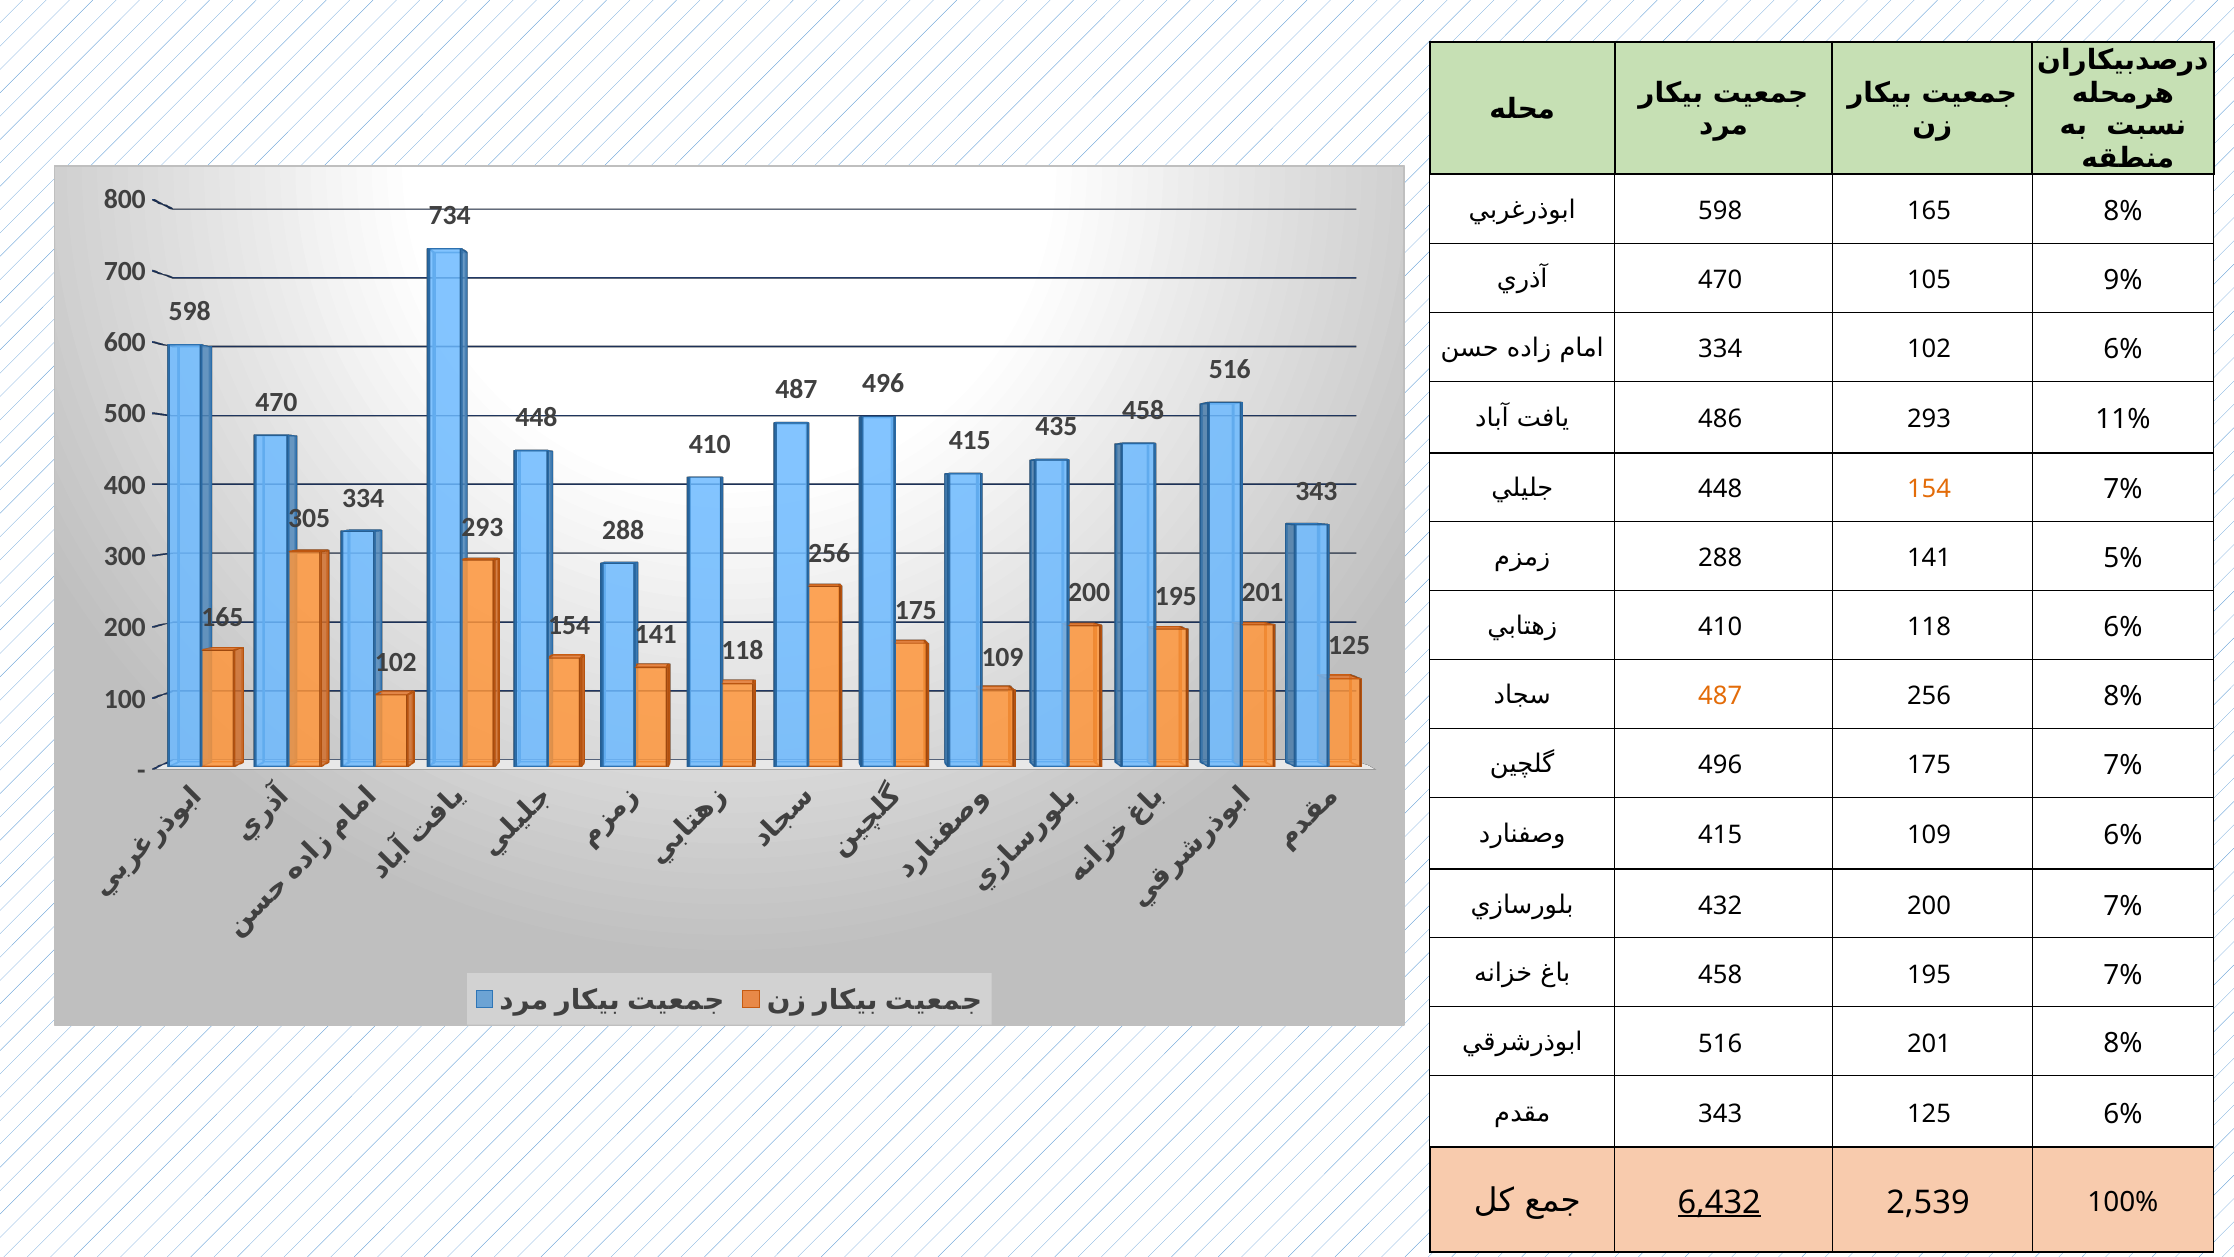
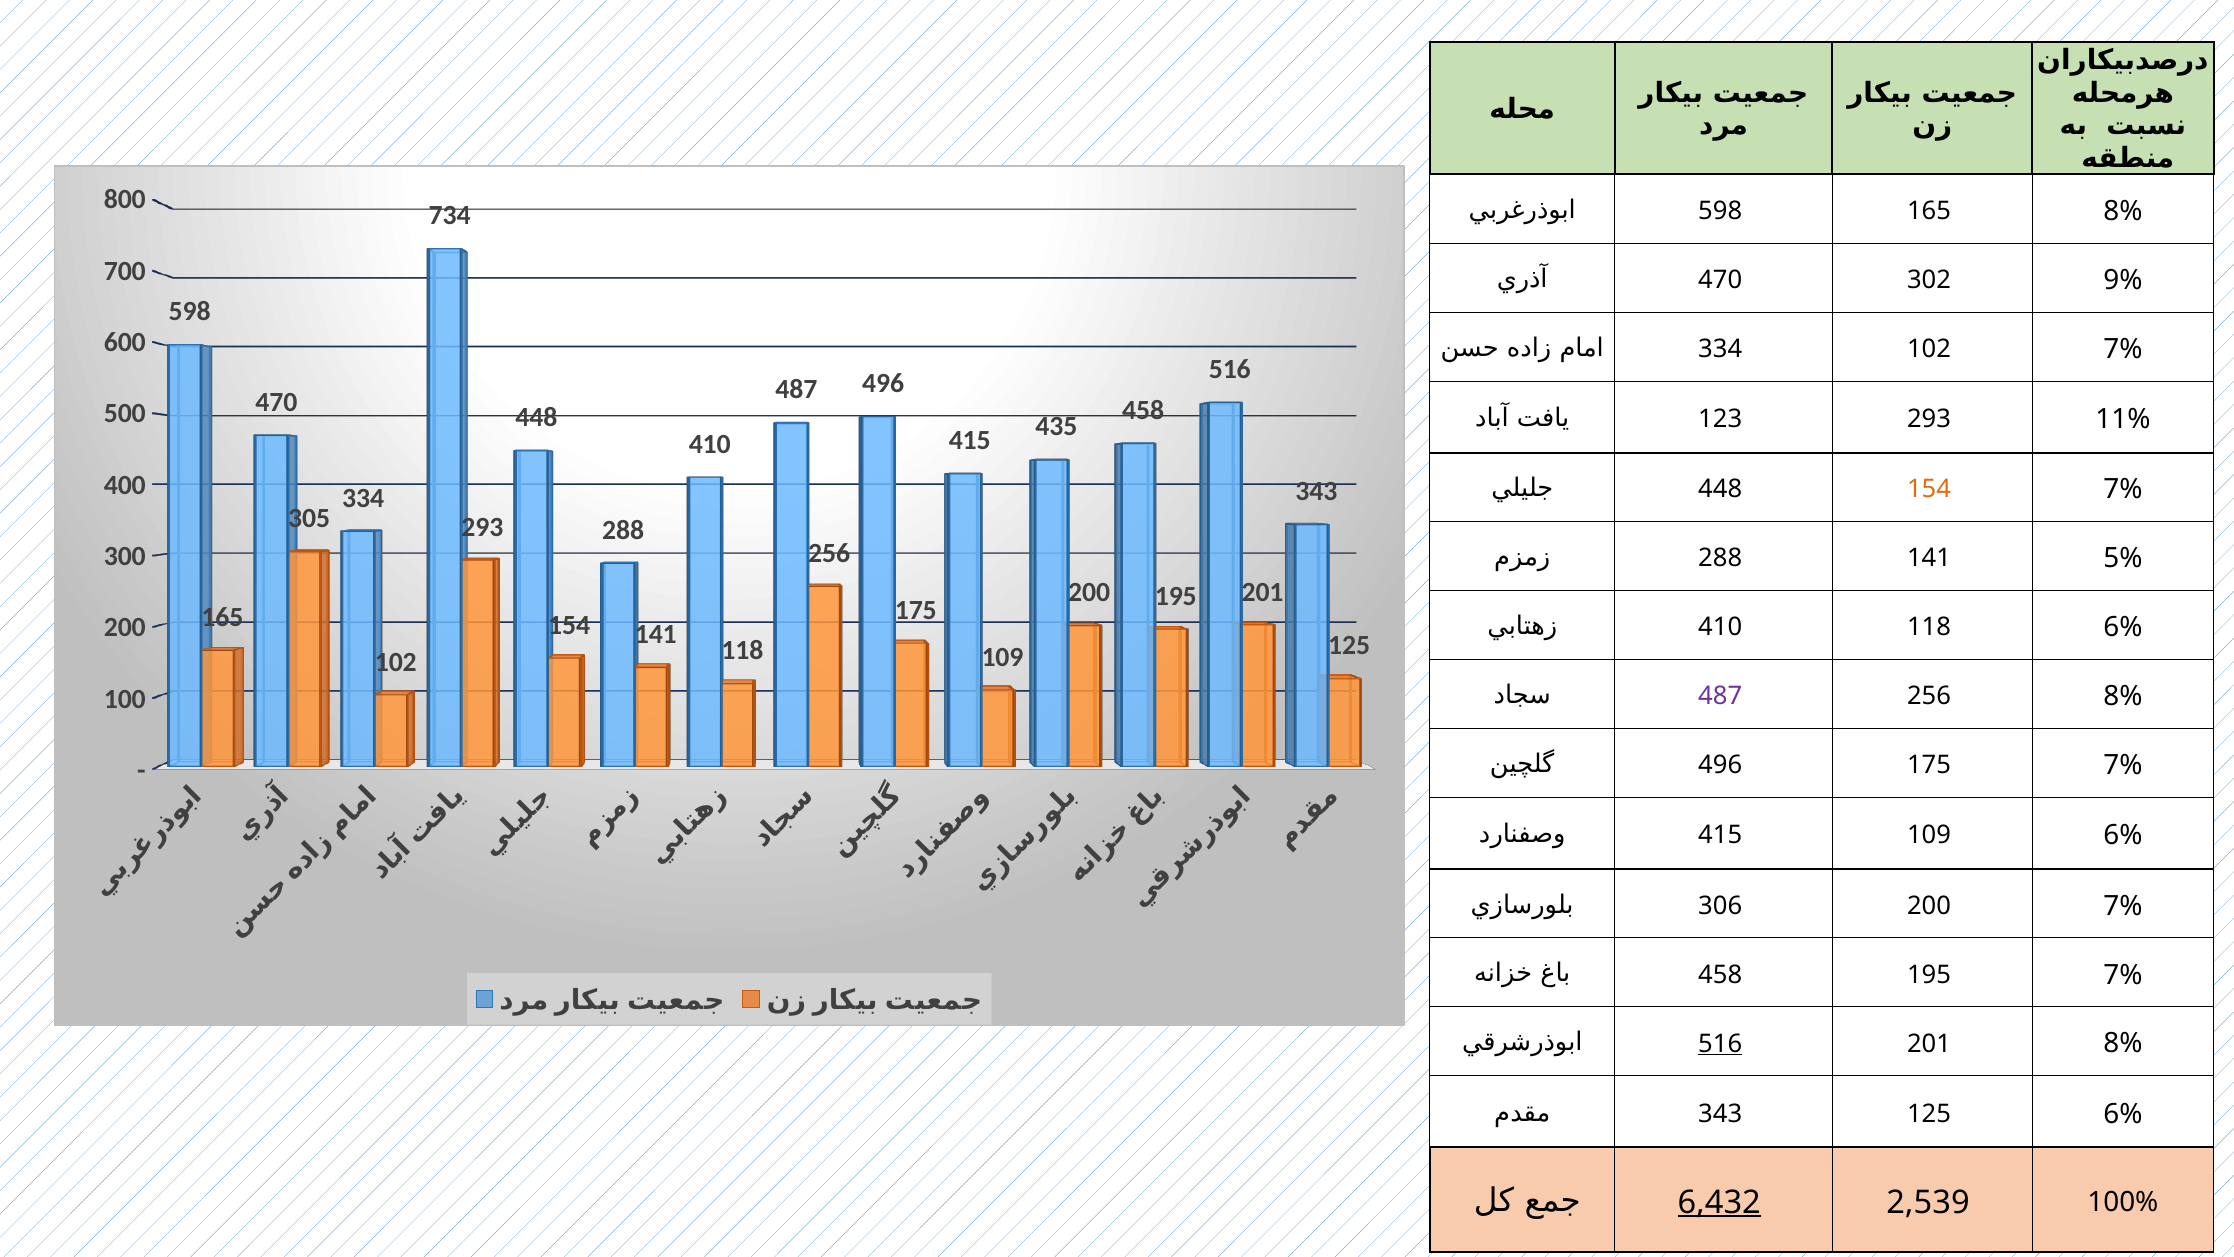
105: 105 -> 302 (1929, 280)
102 6%: 6% -> 7% (2123, 349)
486: 486 -> 123 (1720, 419)
487 colour: orange -> purple (1720, 696)
432: 432 -> 306 (1720, 905)
516 underline: none -> present (1720, 1043)
